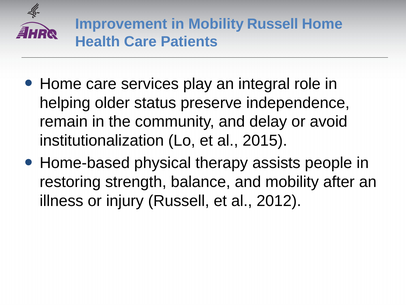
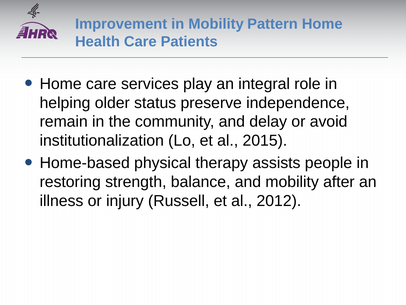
Mobility Russell: Russell -> Pattern (272, 24)
